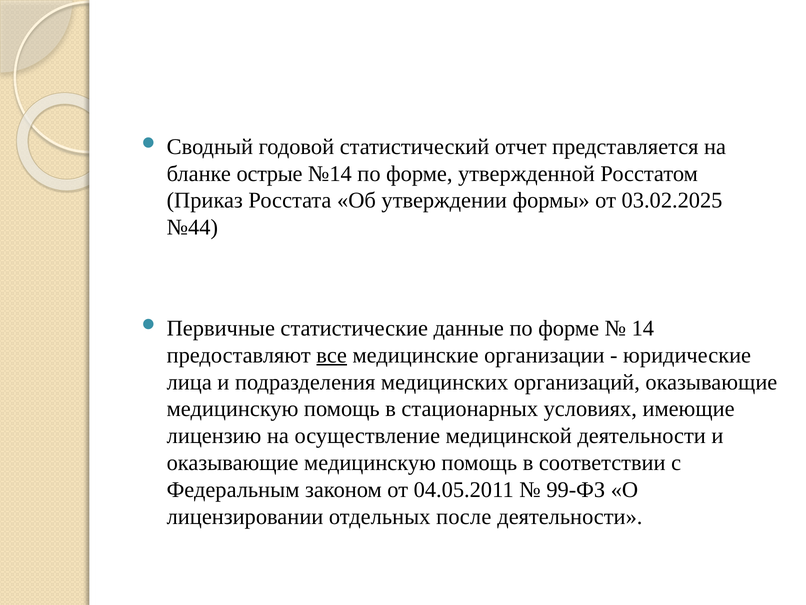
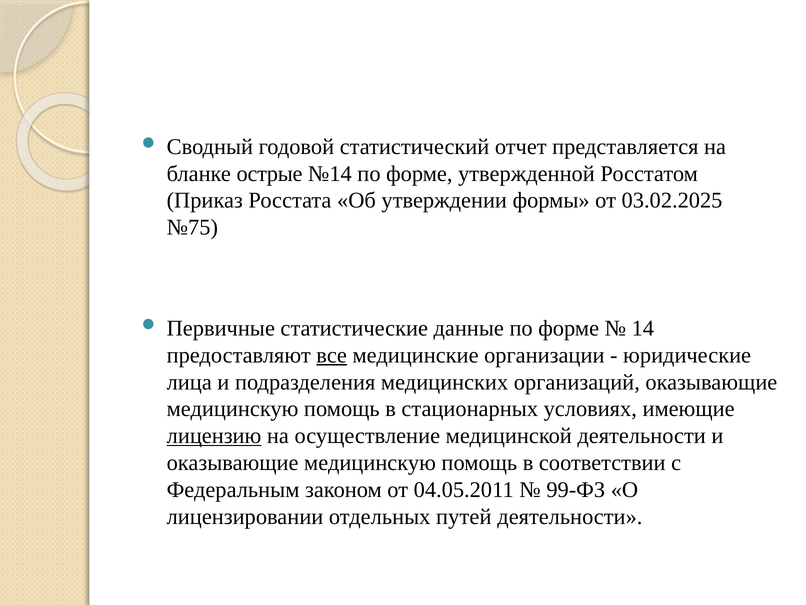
№44: №44 -> №75 (192, 227)
лицензию underline: none -> present (214, 436)
после: после -> путей (464, 516)
